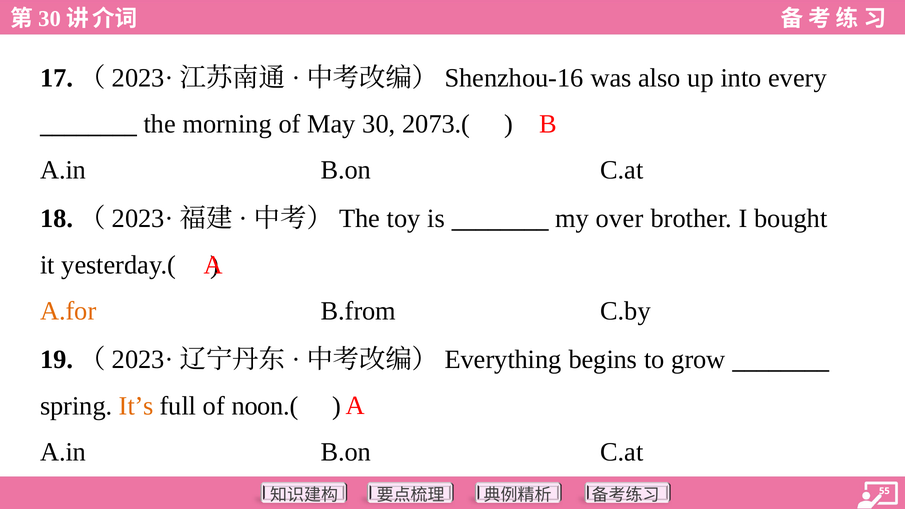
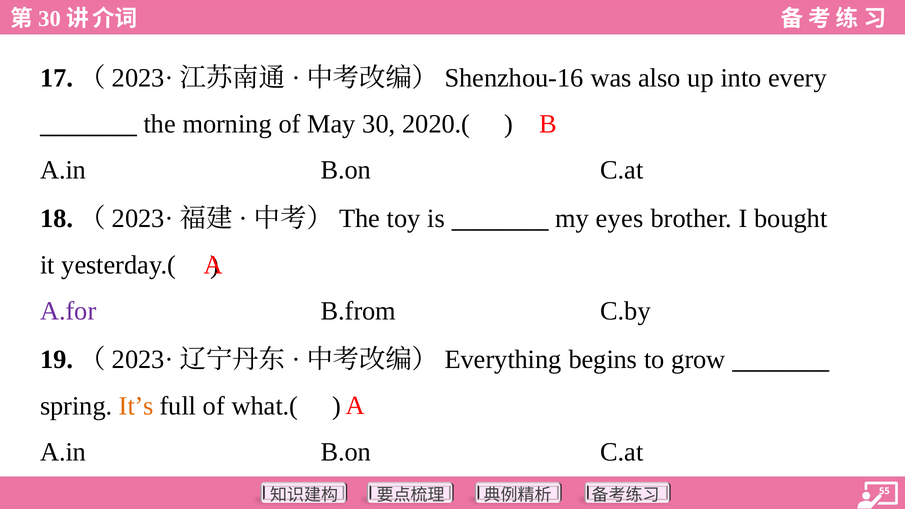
2073.(: 2073.( -> 2020.( (436, 124)
over: over -> eyes (620, 219)
A.for colour: orange -> purple (68, 311)
noon.(: noon.( -> what.( (265, 406)
